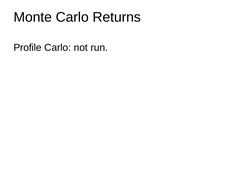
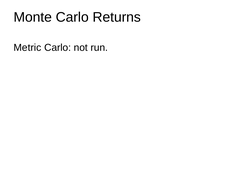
Profile: Profile -> Metric (27, 47)
